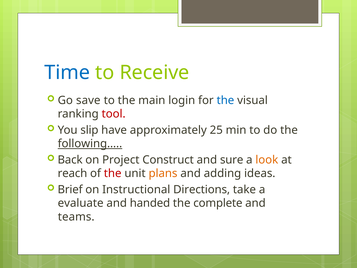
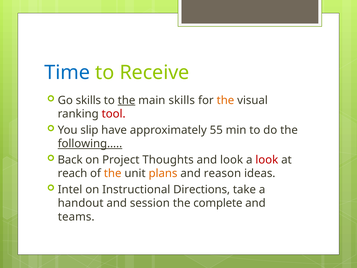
Go save: save -> skills (88, 100)
the underline: none -> present (127, 100)
main login: login -> skills (182, 100)
the colour: blue -> orange (225, 100)
25: 25 -> 55 (216, 130)
Construct: Construct -> Thoughts (168, 160)
and sure: sure -> look (232, 160)
look colour: orange -> red (267, 160)
the colour: red -> orange (113, 173)
adding: adding -> reason (222, 173)
Brief: Brief -> Intel (70, 189)
evaluate: evaluate -> handout (81, 203)
handed: handed -> session (150, 203)
